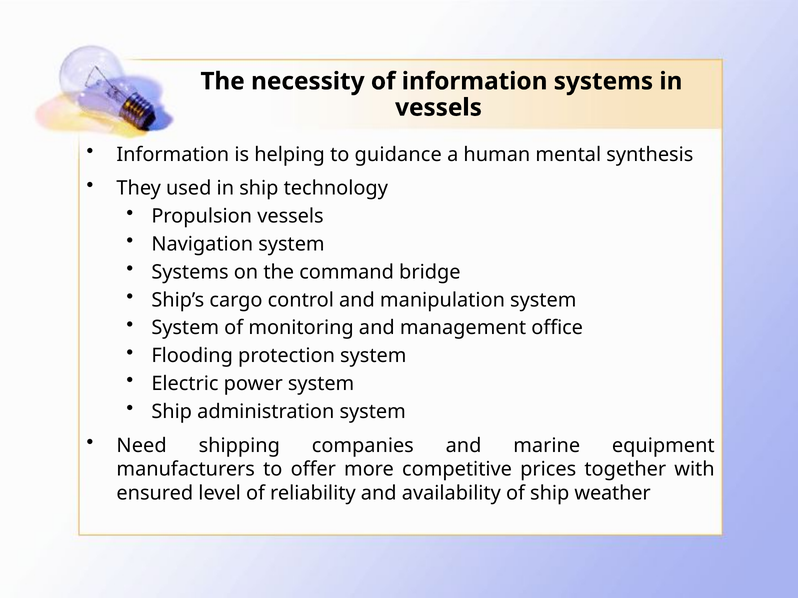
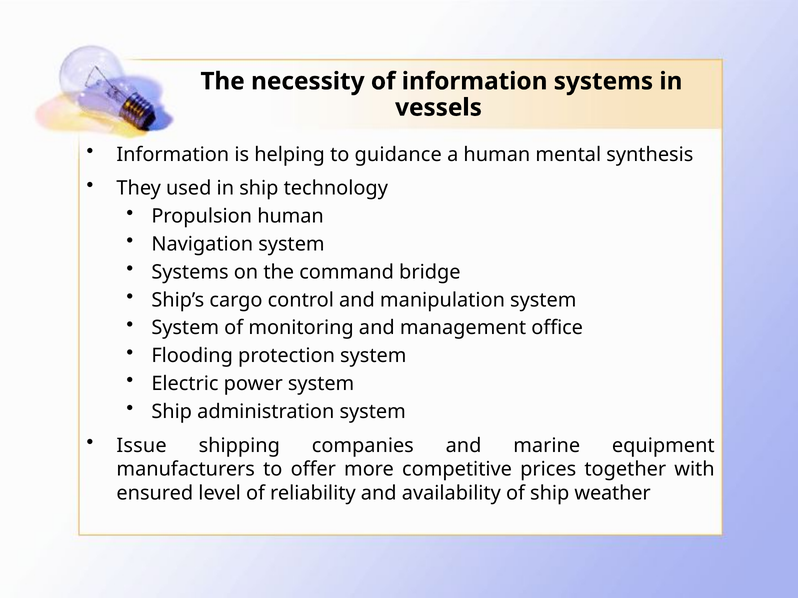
Propulsion vessels: vessels -> human (291, 216)
Need: Need -> Issue (142, 446)
